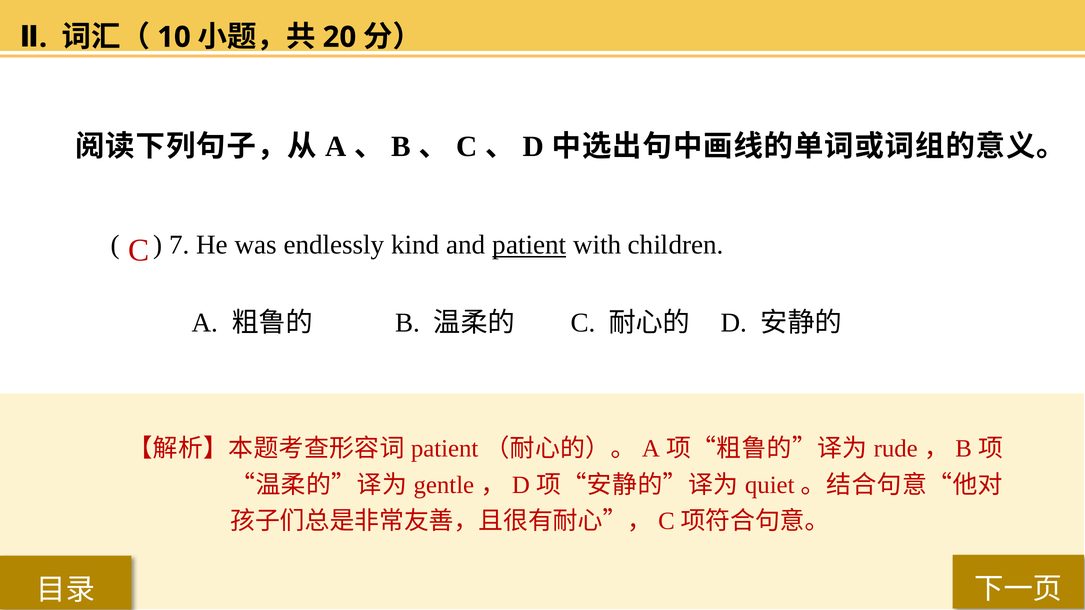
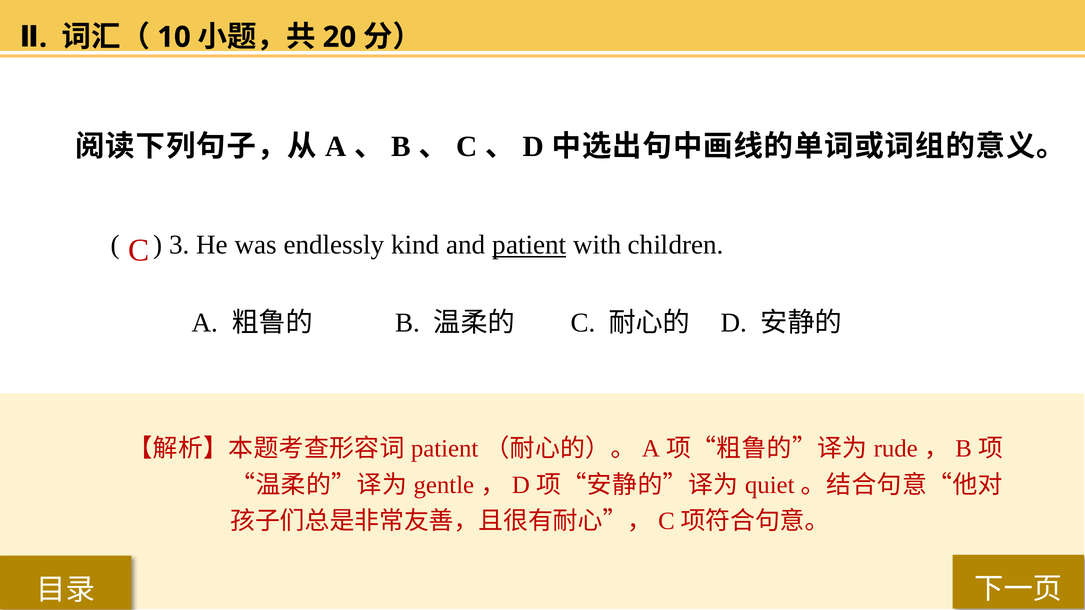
7: 7 -> 3 (179, 245)
